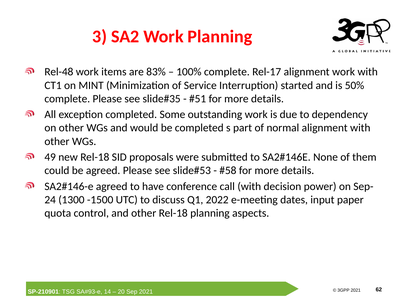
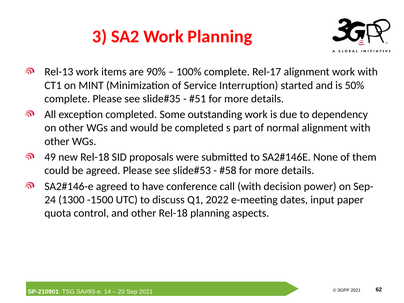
Rel-48: Rel-48 -> Rel-13 (59, 72)
83%: 83% -> 90% (156, 72)
